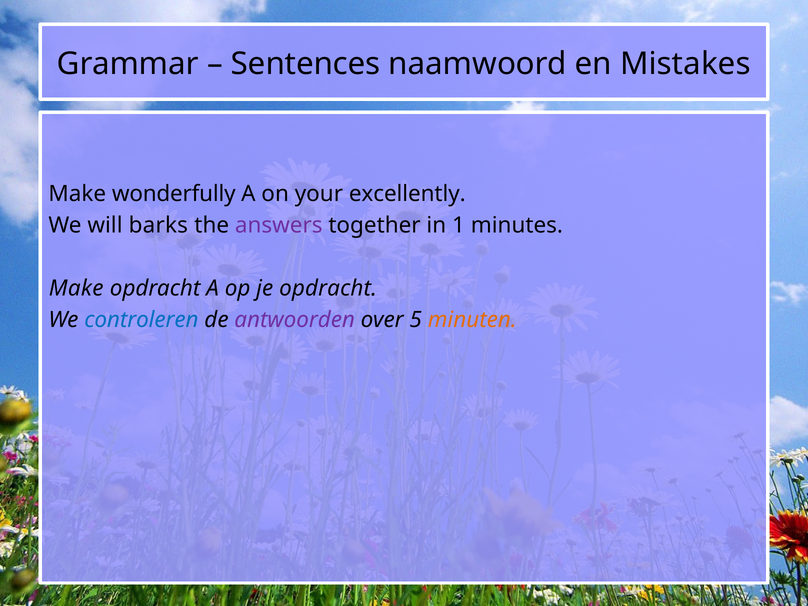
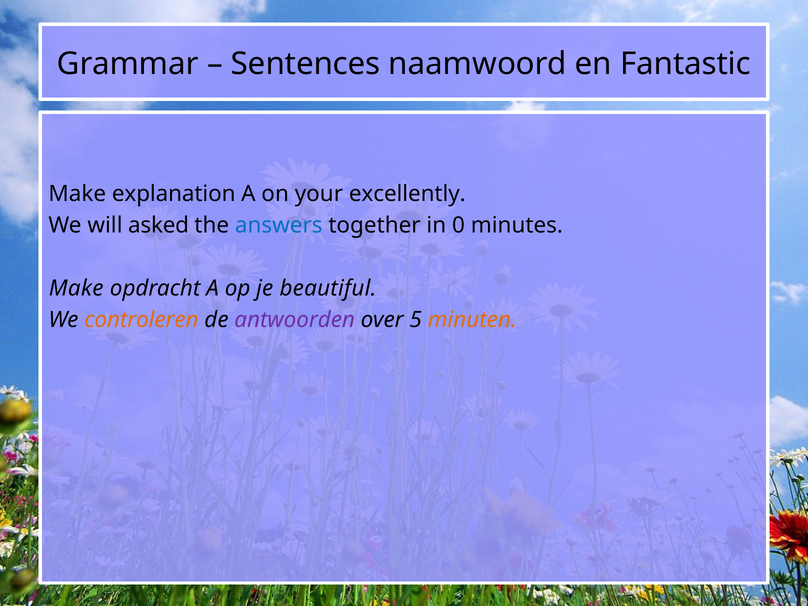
Mistakes: Mistakes -> Fantastic (686, 64)
wonderfully: wonderfully -> explanation (174, 194)
barks: barks -> asked (159, 225)
answers colour: purple -> blue (279, 225)
1: 1 -> 0 (458, 225)
je opdracht: opdracht -> beautiful (328, 288)
controleren colour: blue -> orange (141, 320)
